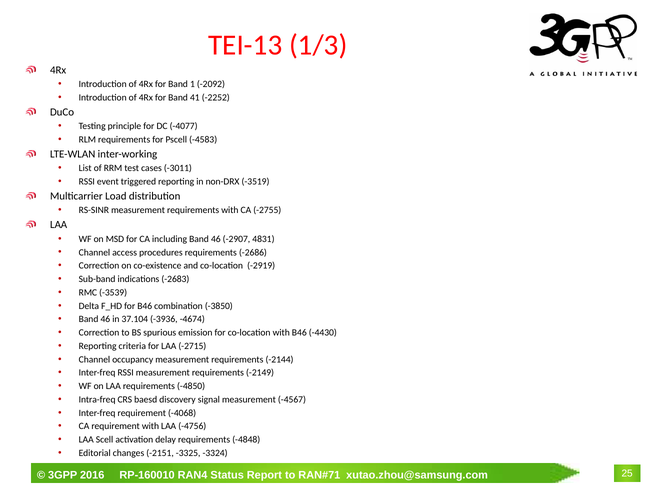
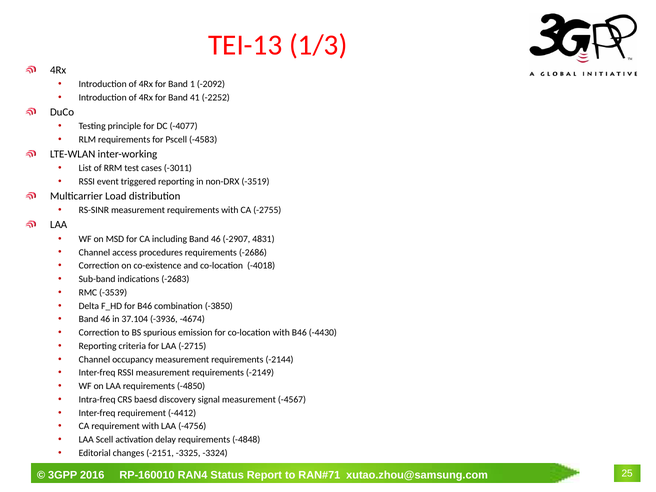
-2919: -2919 -> -4018 (261, 266)
-4068: -4068 -> -4412 (182, 413)
